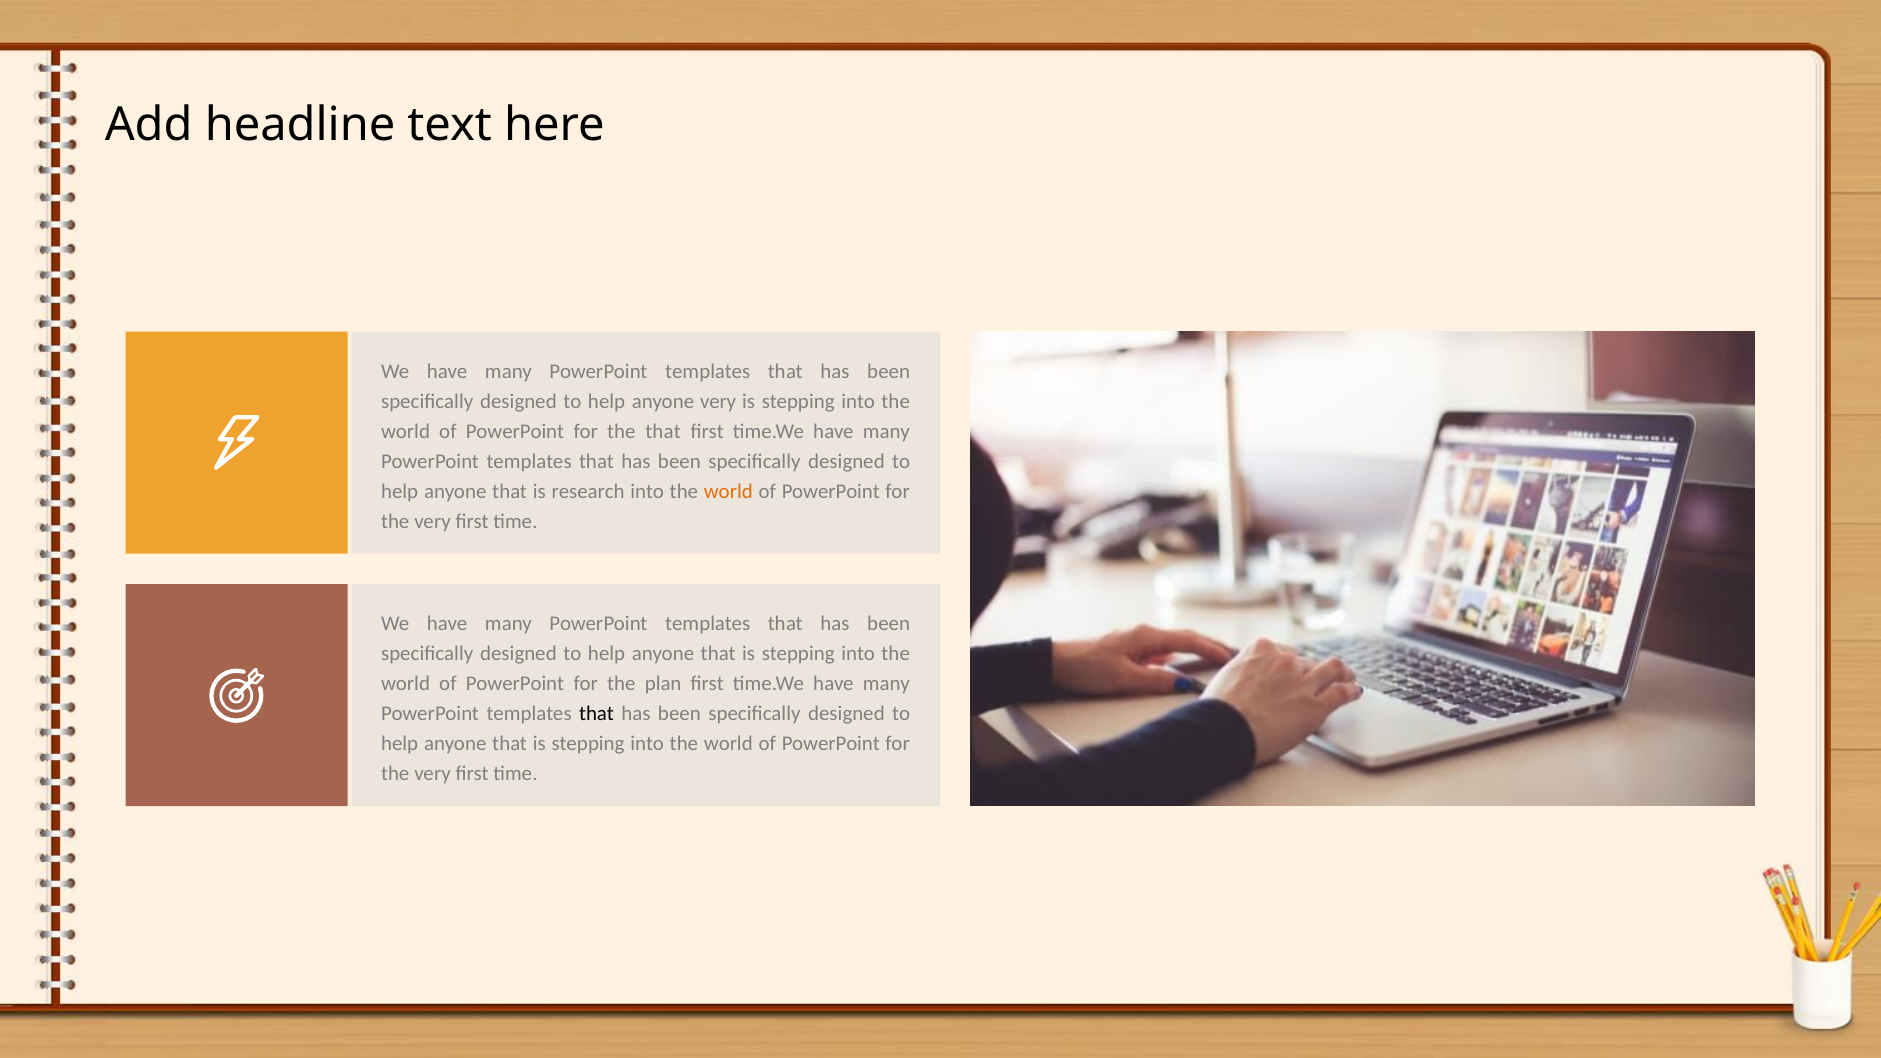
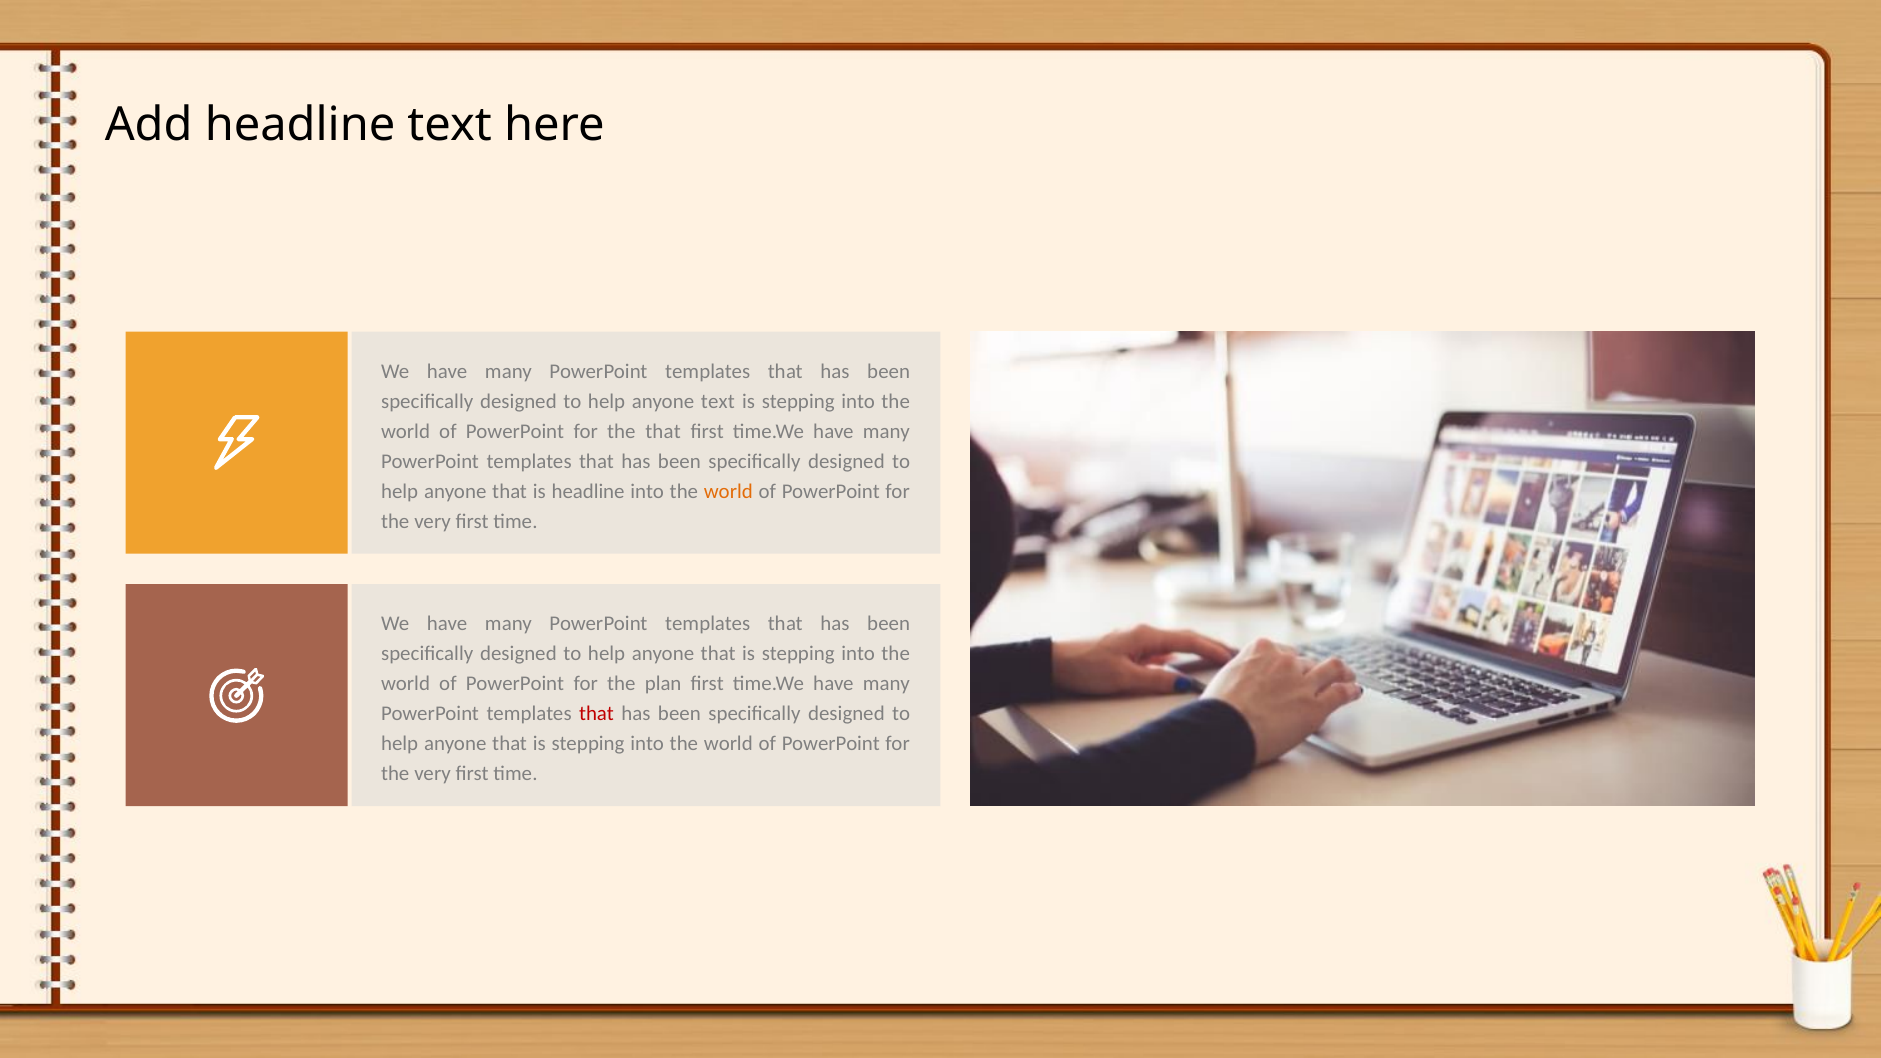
anyone very: very -> text (718, 401)
is research: research -> headline (588, 491)
that colour: black -> red (596, 714)
